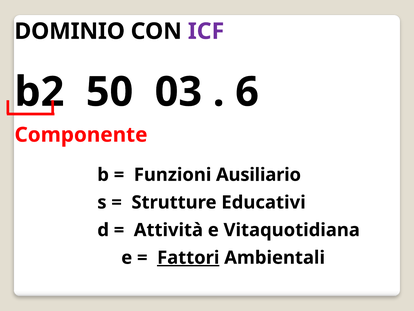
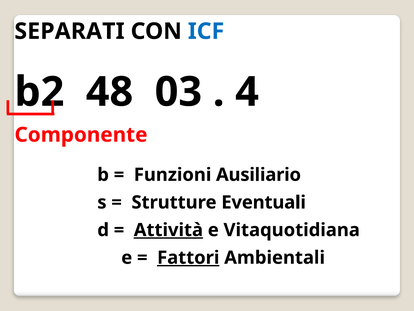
DOMINIO: DOMINIO -> SEPARATI (69, 31)
ICF colour: purple -> blue (206, 31)
50: 50 -> 48 (110, 92)
6: 6 -> 4 (247, 92)
Educativi: Educativi -> Eventuali (264, 202)
Attività underline: none -> present (168, 230)
